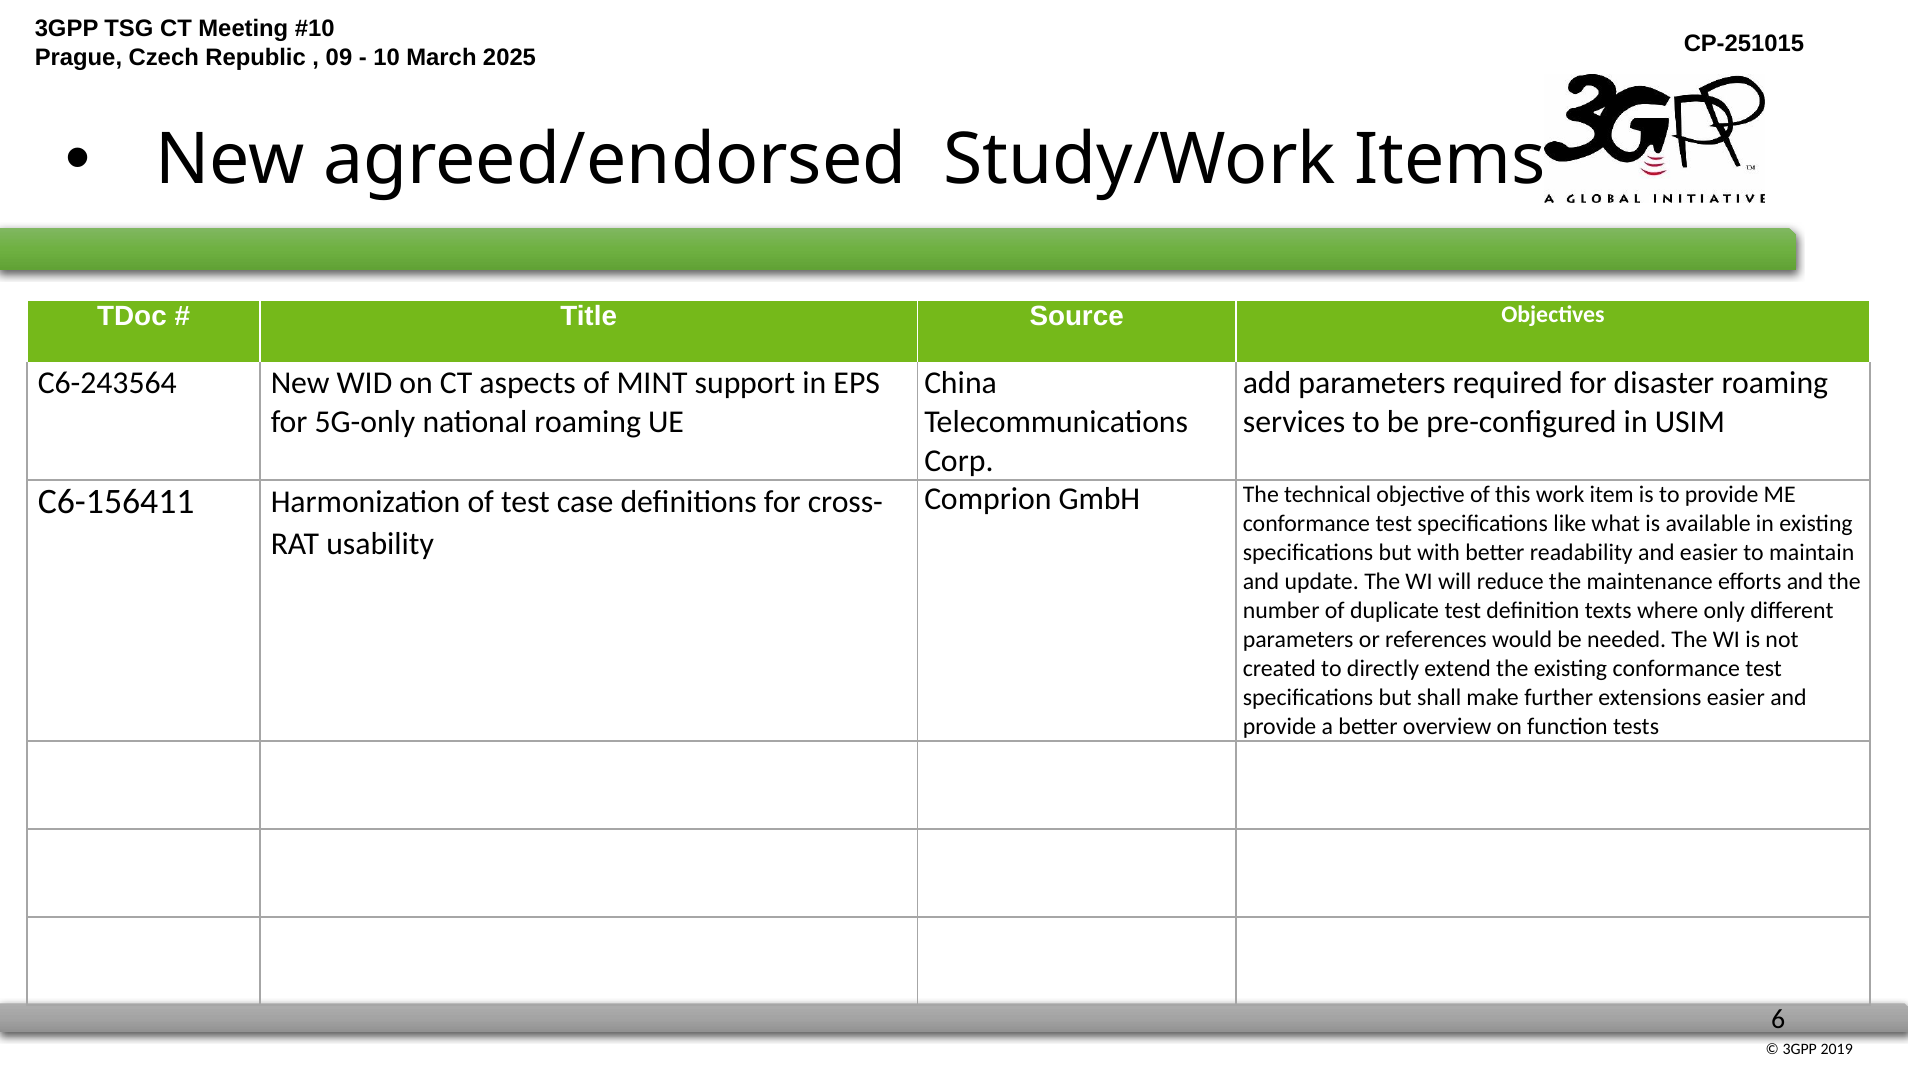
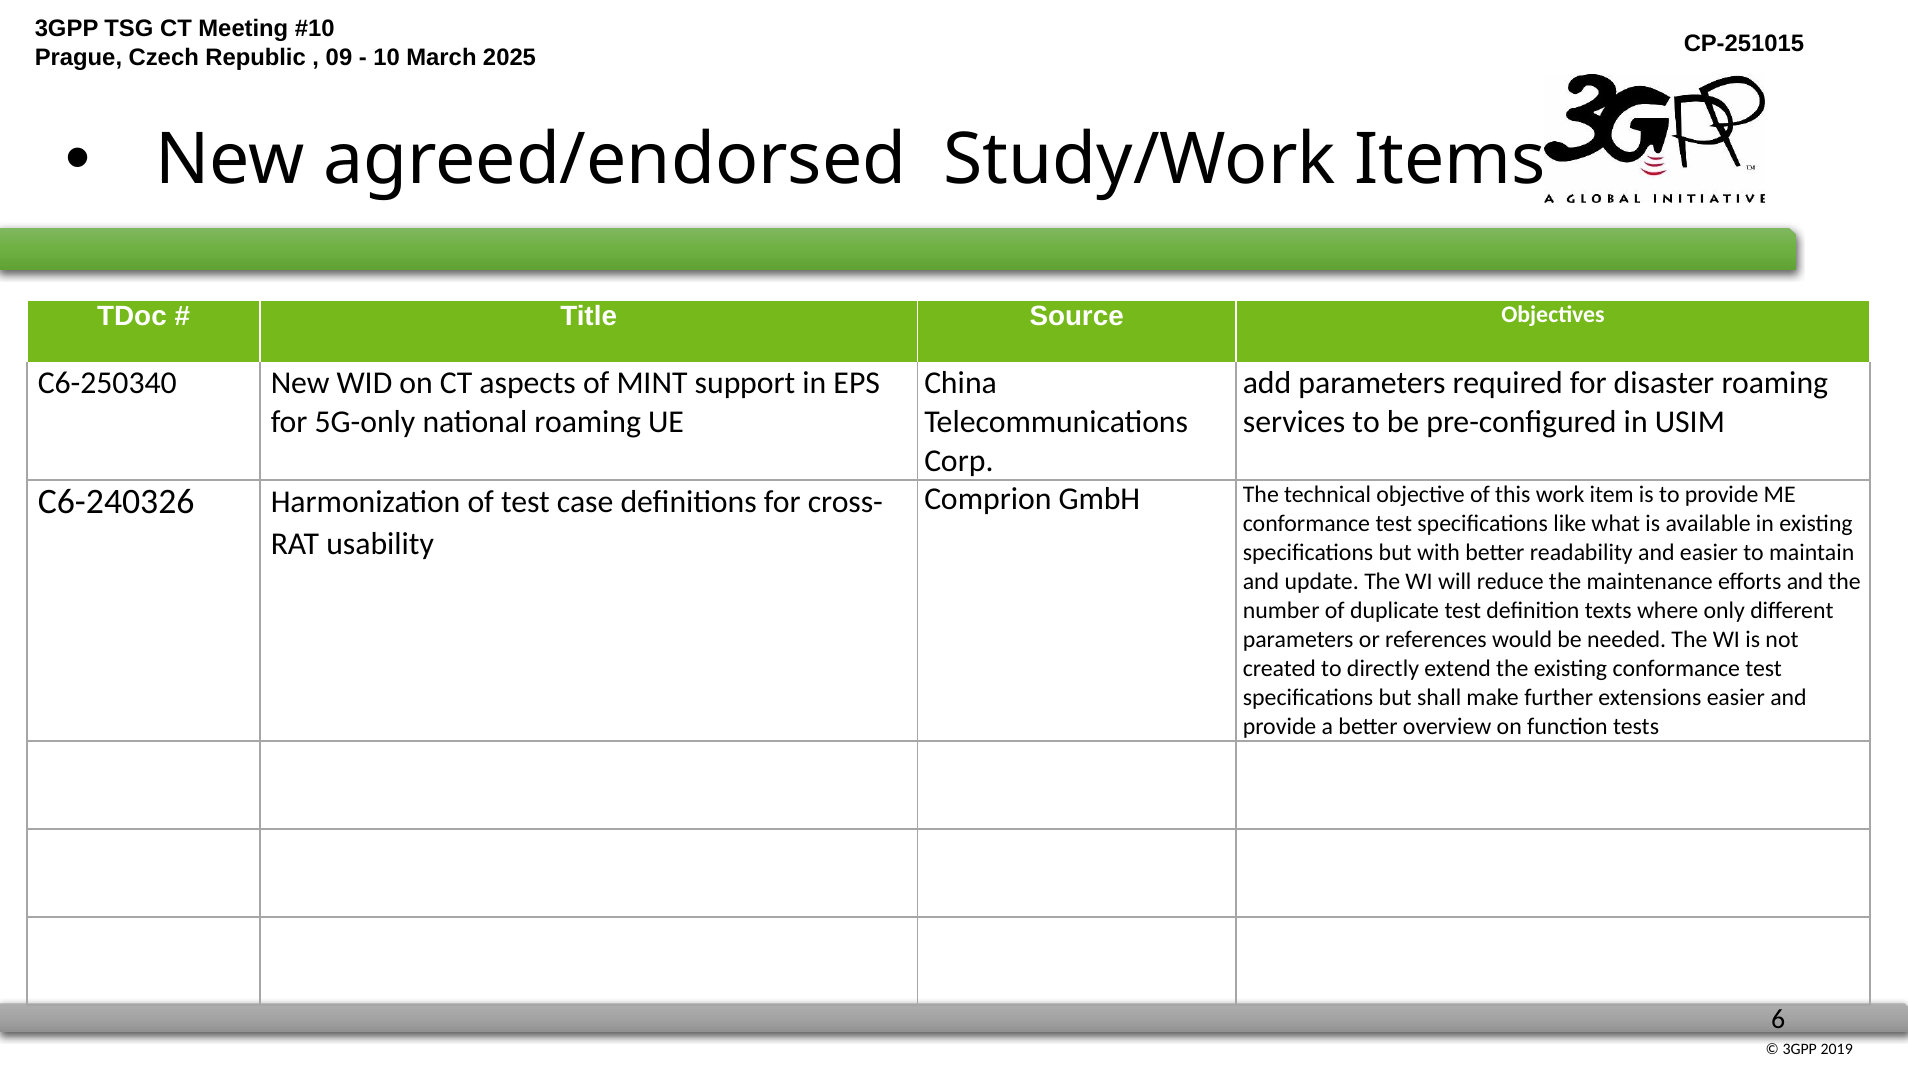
C6-243564: C6-243564 -> C6-250340 (107, 383)
C6-156411: C6-156411 -> C6-240326 (116, 502)
